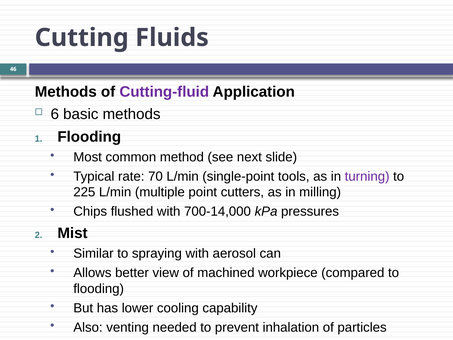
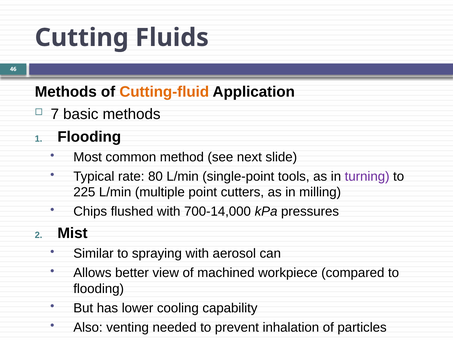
Cutting-fluid colour: purple -> orange (164, 92)
6: 6 -> 7 (55, 114)
70: 70 -> 80 (155, 176)
